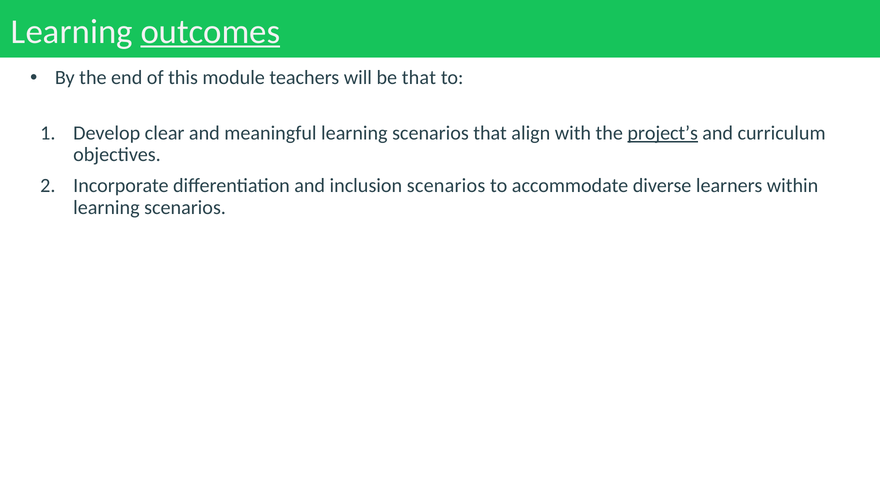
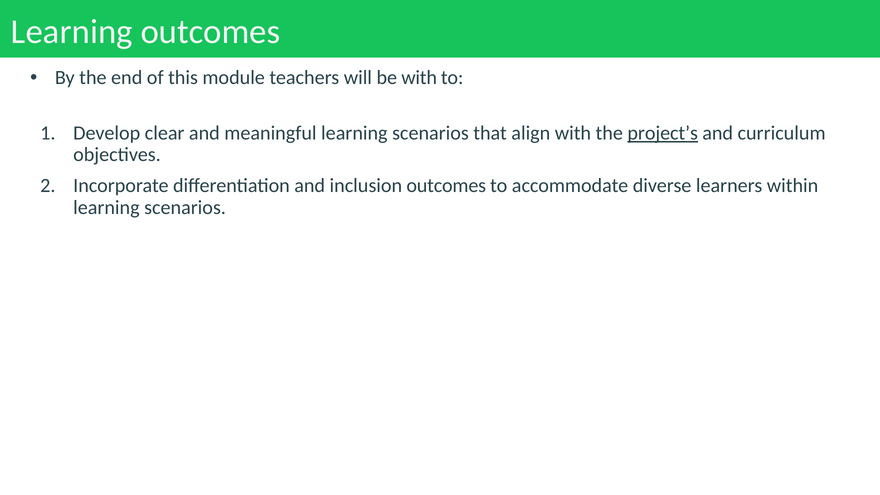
outcomes underline: present -> none (210, 32)
be that: that -> with (419, 78)
inclusion scenarios: scenarios -> outcomes (446, 186)
